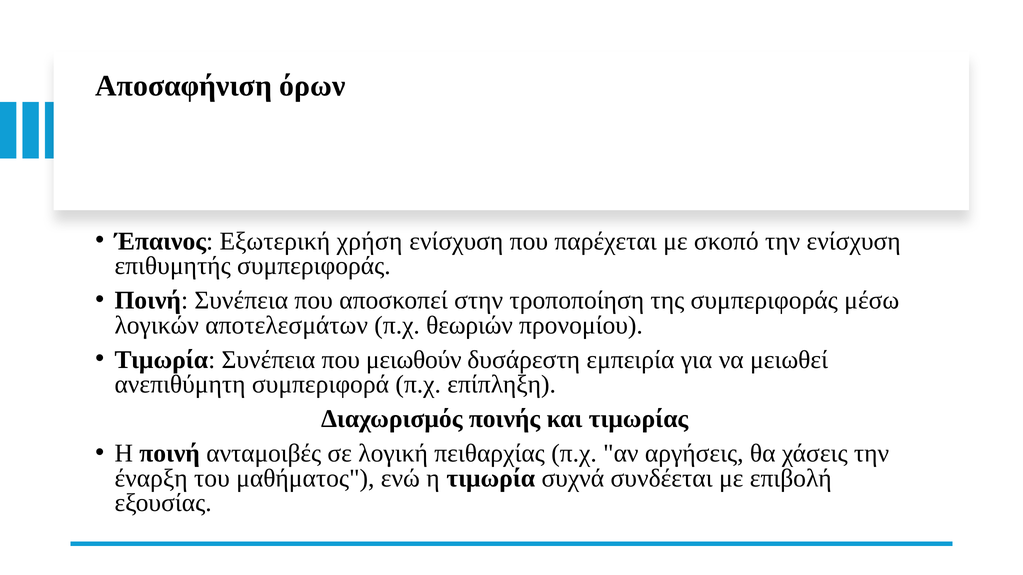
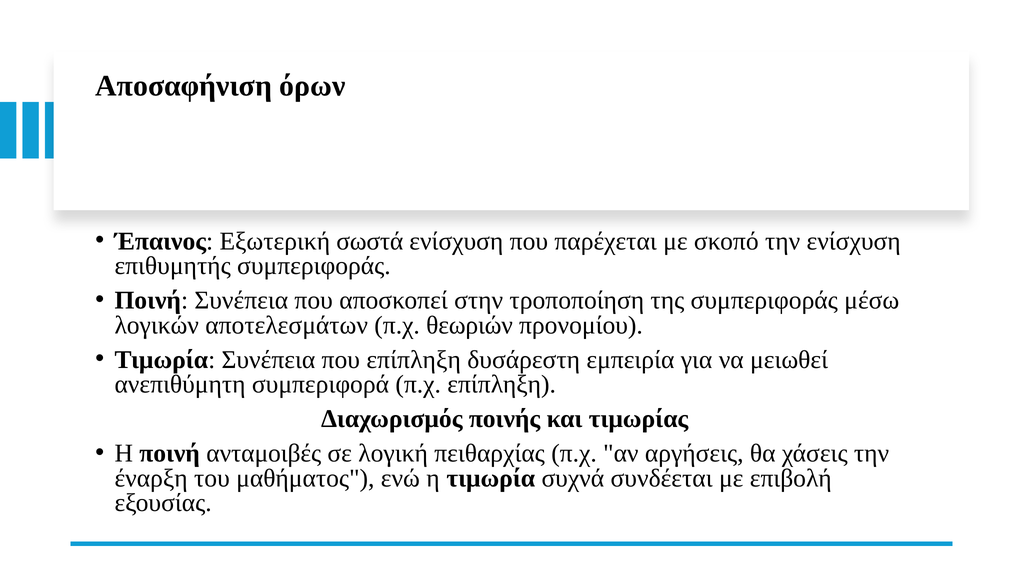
χρήση: χρήση -> σωστά (370, 241)
που μειωθούν: μειωθούν -> επίπληξη (414, 360)
